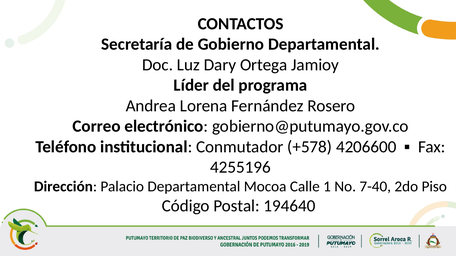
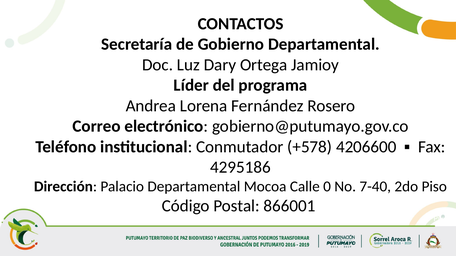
4255196: 4255196 -> 4295186 (241, 168)
1: 1 -> 0 (327, 187)
194640: 194640 -> 866001 (289, 206)
